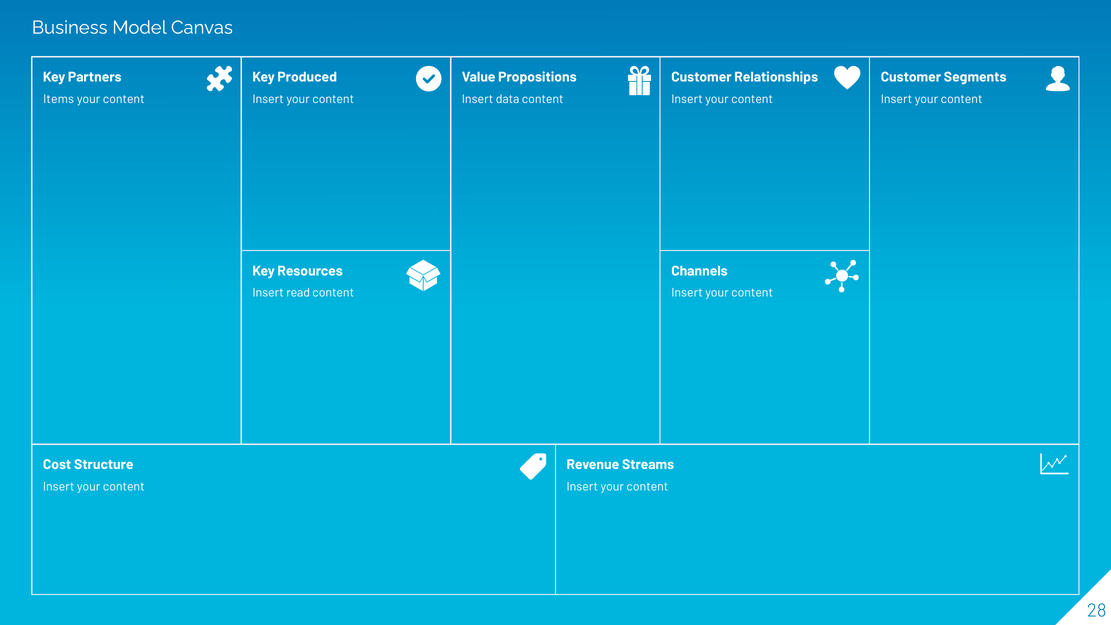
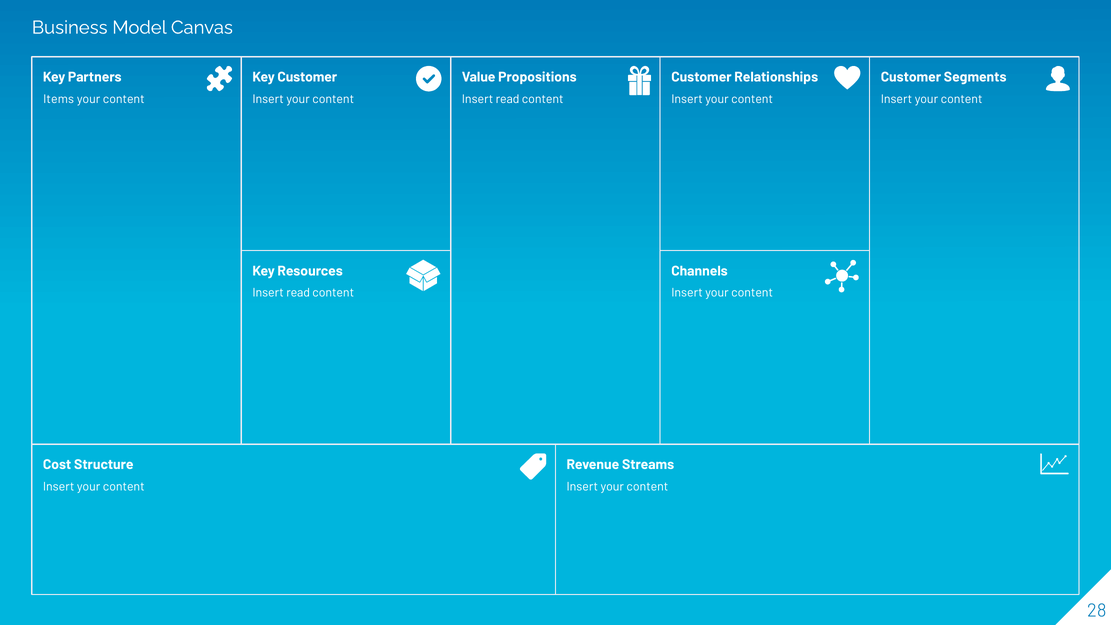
Key Produced: Produced -> Customer (307, 77)
data: data -> read (508, 99)
